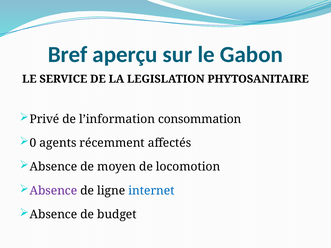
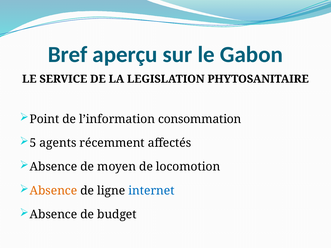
Privé: Privé -> Point (45, 119)
0: 0 -> 5 (33, 143)
Absence colour: purple -> orange (53, 191)
